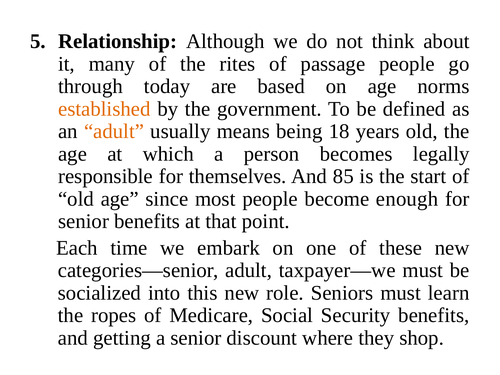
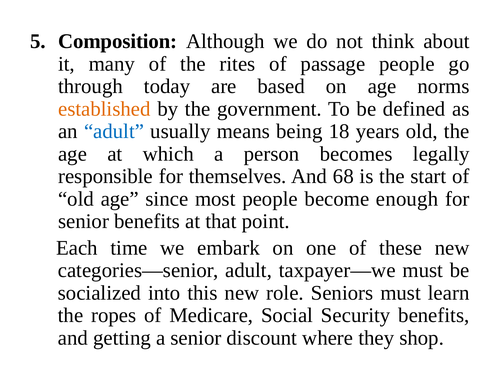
Relationship: Relationship -> Composition (118, 41)
adult colour: orange -> blue (114, 131)
85: 85 -> 68 (343, 176)
